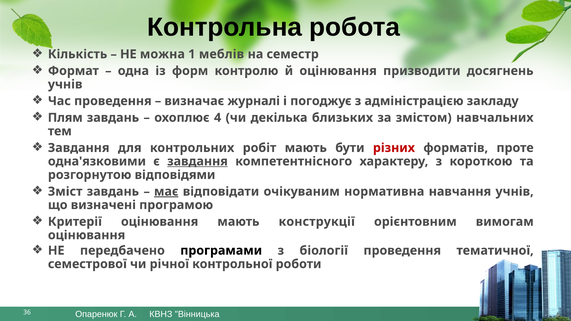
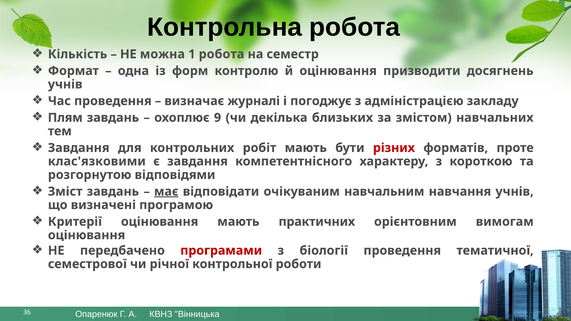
1 меблів: меблів -> робота (221, 54)
4: 4 -> 9 (218, 118)
одна'язковими: одна'язковими -> клас'язковими (97, 161)
завдання underline: present -> none (198, 161)
нормативна: нормативна -> навчальним (384, 192)
конструкції: конструкції -> практичних (317, 222)
програмами colour: black -> red (221, 251)
